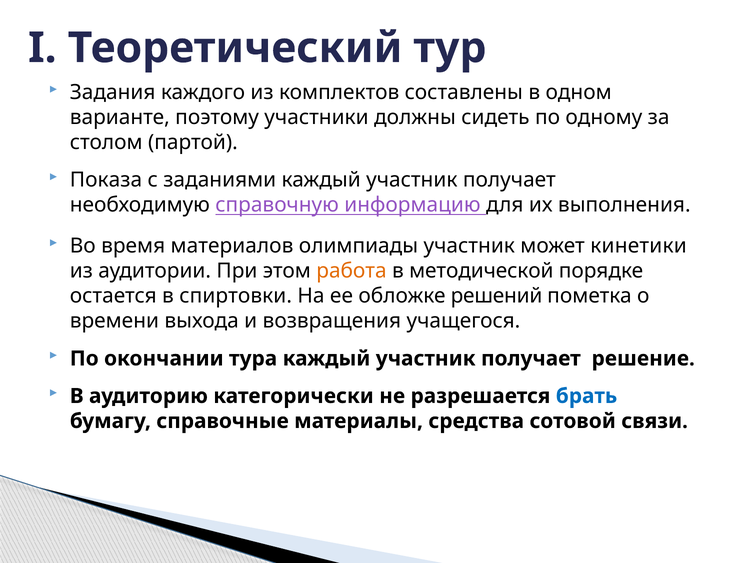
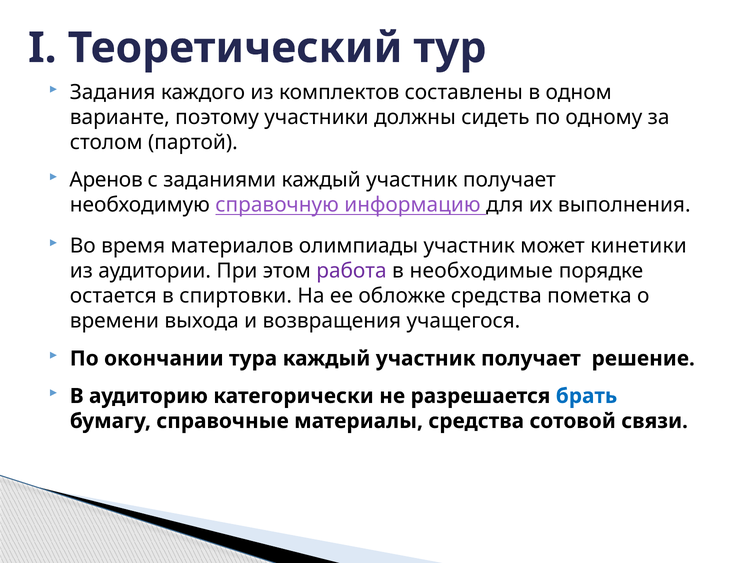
Показа: Показа -> Аренов (106, 180)
работа colour: orange -> purple (351, 271)
методической: методической -> необходимые (481, 271)
обложке решений: решений -> средства (496, 296)
